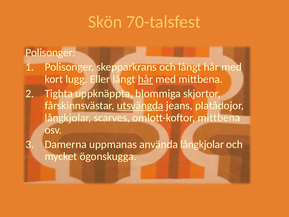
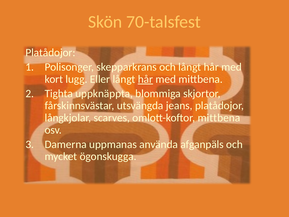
Polisonger: Polisonger -> Platådojor (50, 53)
utsvängda underline: present -> none (140, 106)
använda långkjolar: långkjolar -> afganpäls (202, 144)
